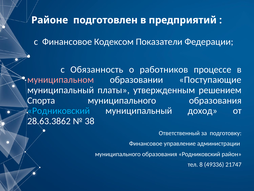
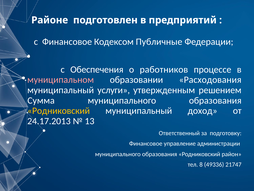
Показатели: Показатели -> Публичные (159, 42)
Обязанность: Обязанность -> Обеспечения (97, 69)
Поступающие: Поступающие -> Расходования (210, 80)
платы: платы -> услуги (114, 90)
Спорта: Спорта -> Сумма (41, 100)
Родниковский colour: light blue -> yellow (59, 110)
28.63.3862: 28.63.3862 -> 24.17.2013 (49, 121)
38: 38 -> 13 (90, 121)
